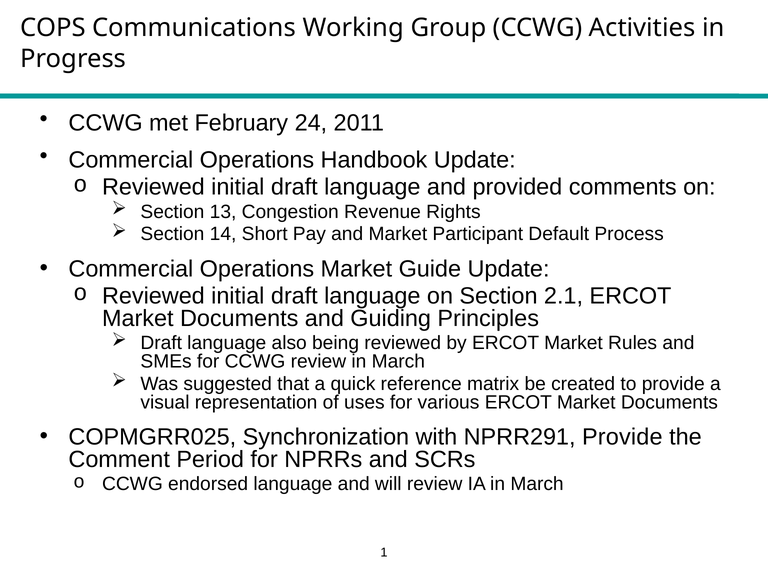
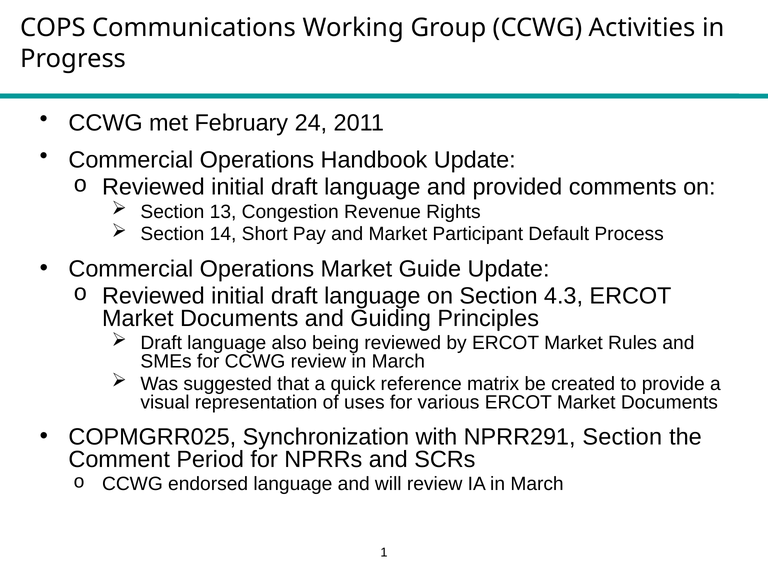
2.1: 2.1 -> 4.3 (564, 296)
NPRR291 Provide: Provide -> Section (622, 437)
